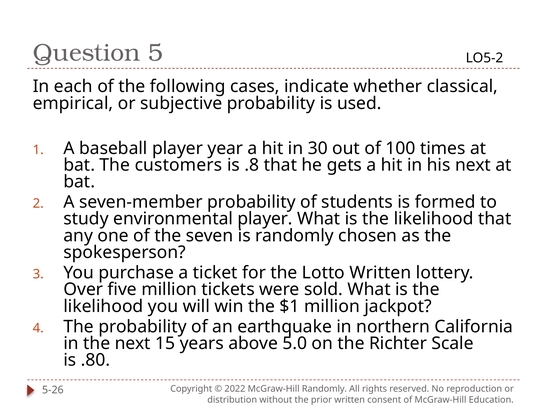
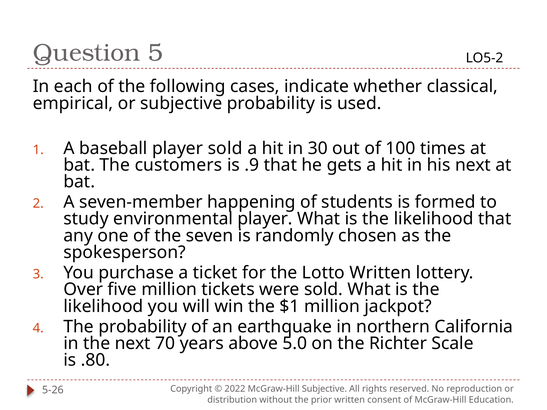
player year: year -> sold (225, 148)
.8: .8 -> .9 (252, 165)
seven-member probability: probability -> happening (251, 202)
15: 15 -> 70 (165, 344)
McGraw-Hill Randomly: Randomly -> Subjective (324, 389)
